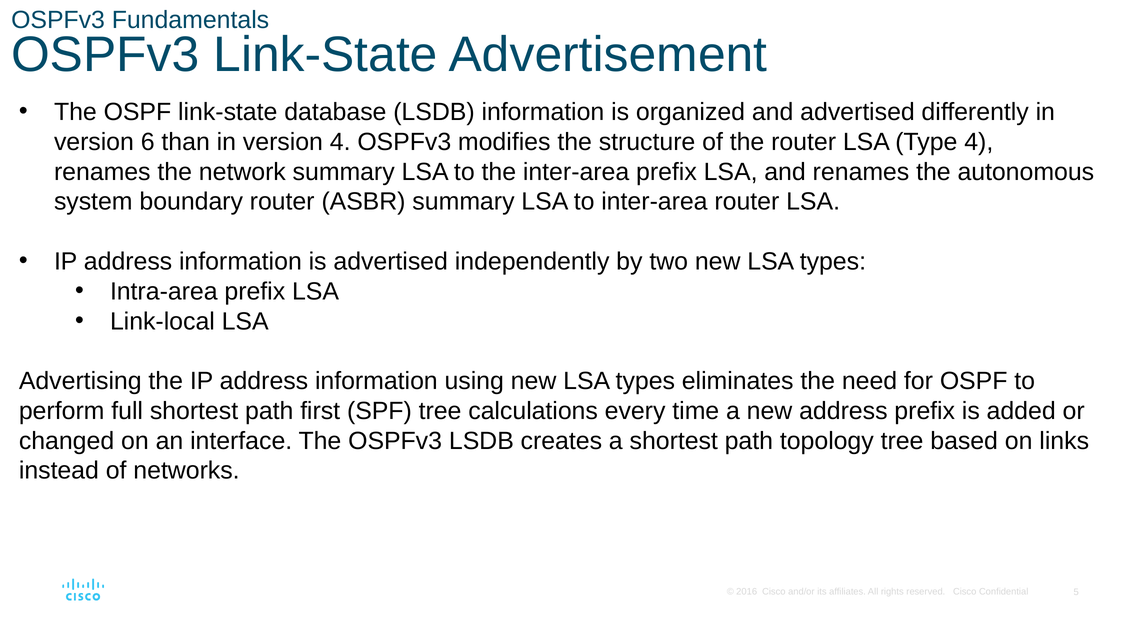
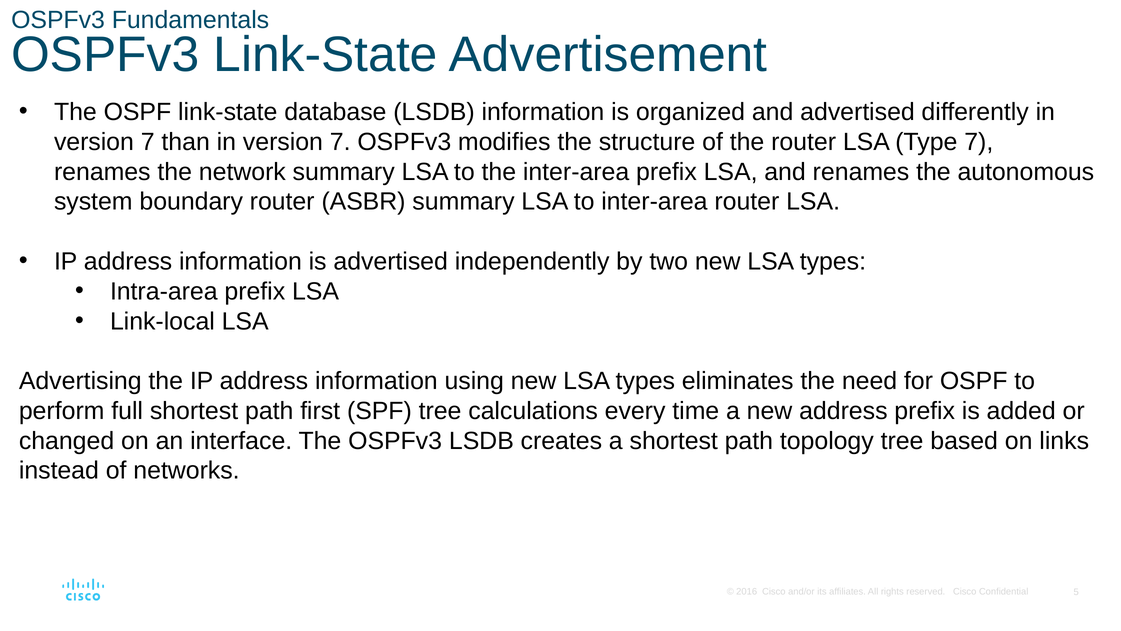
6: 6 -> 7 (148, 142)
than in version 4: 4 -> 7 (340, 142)
Type 4: 4 -> 7 (979, 142)
